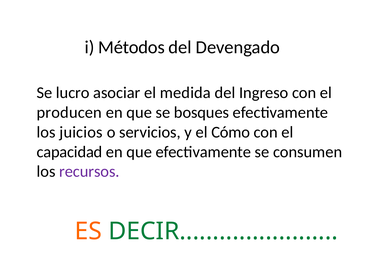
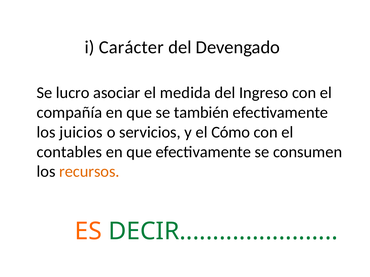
Métodos: Métodos -> Carácter (131, 47)
producen: producen -> compañía (69, 113)
bosques: bosques -> también (202, 113)
capacidad: capacidad -> contables (69, 152)
recursos colour: purple -> orange (89, 172)
